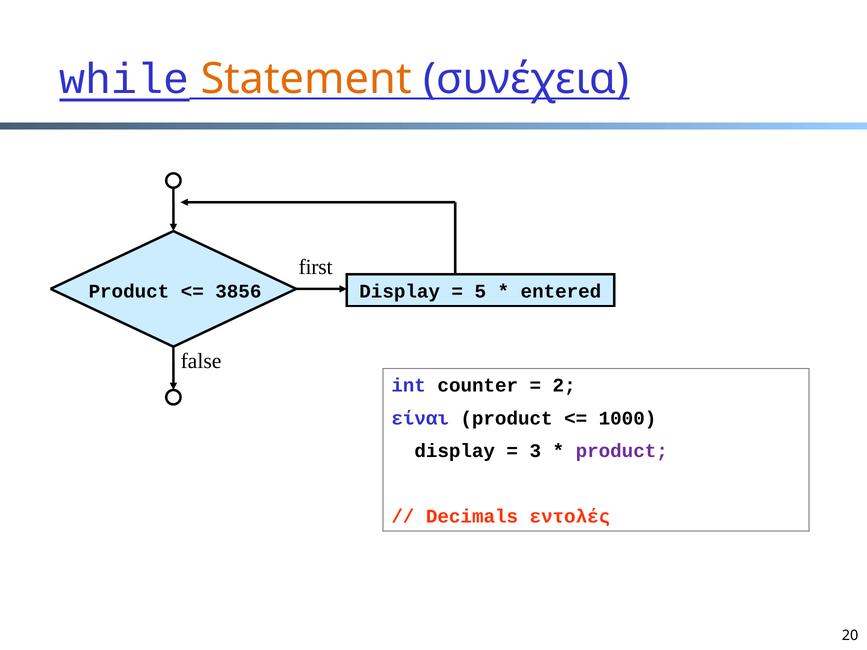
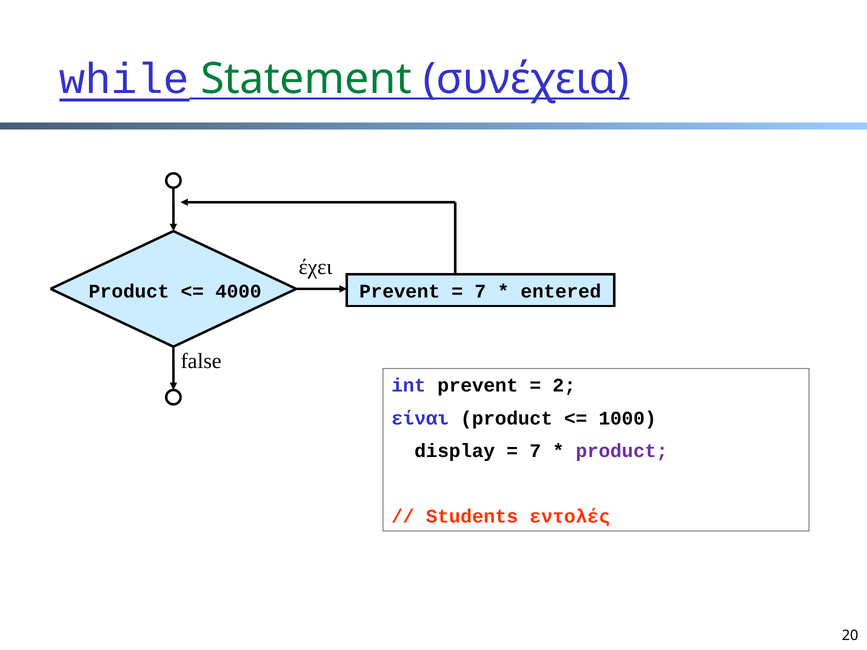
Statement colour: orange -> green (306, 79)
first: first -> έχει (315, 267)
3856: 3856 -> 4000 (238, 292)
Display: Display -> Prevent (400, 292)
5: 5 -> 7 (480, 292)
int counter: counter -> prevent (478, 386)
3: 3 -> 7 (535, 451)
Decimals: Decimals -> Students (472, 517)
